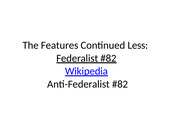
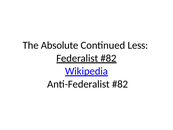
Features: Features -> Absolute (60, 45)
